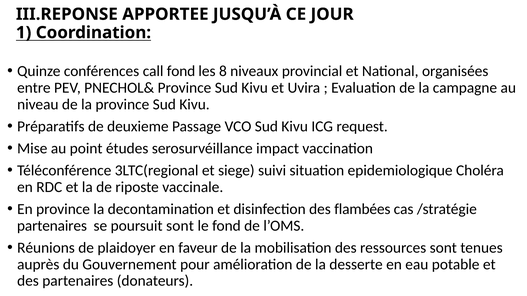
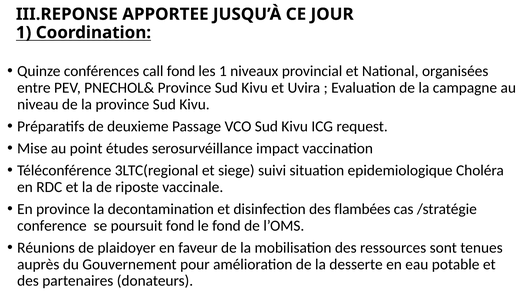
les 8: 8 -> 1 (223, 71)
partenaires: partenaires -> conference (52, 226)
poursuit sont: sont -> fond (180, 226)
